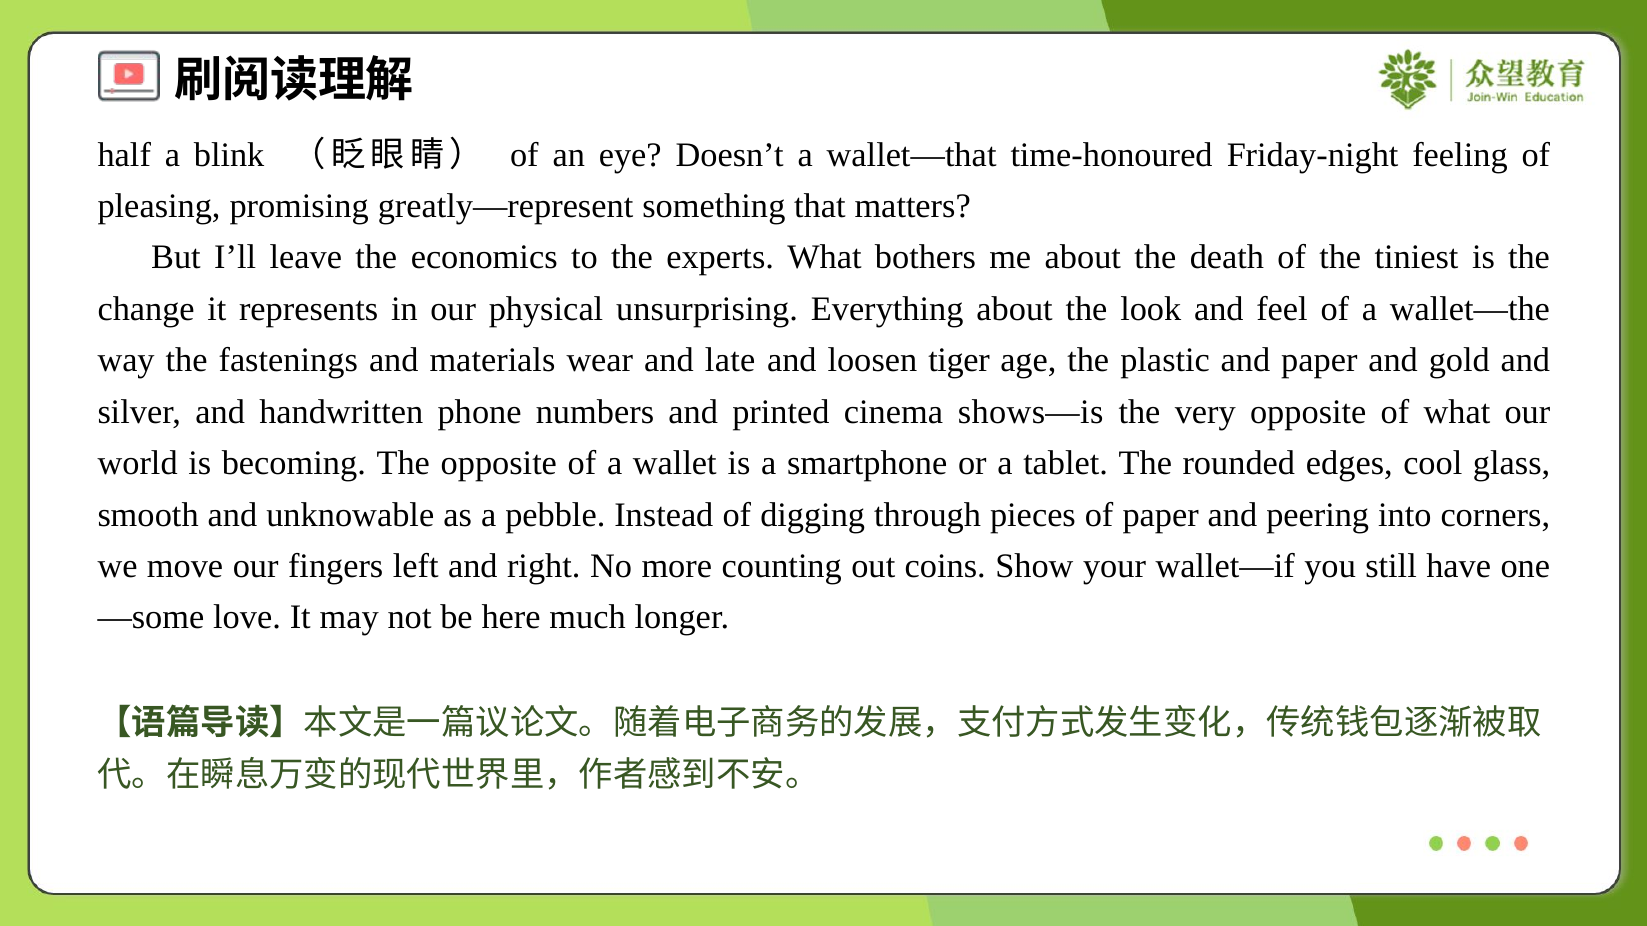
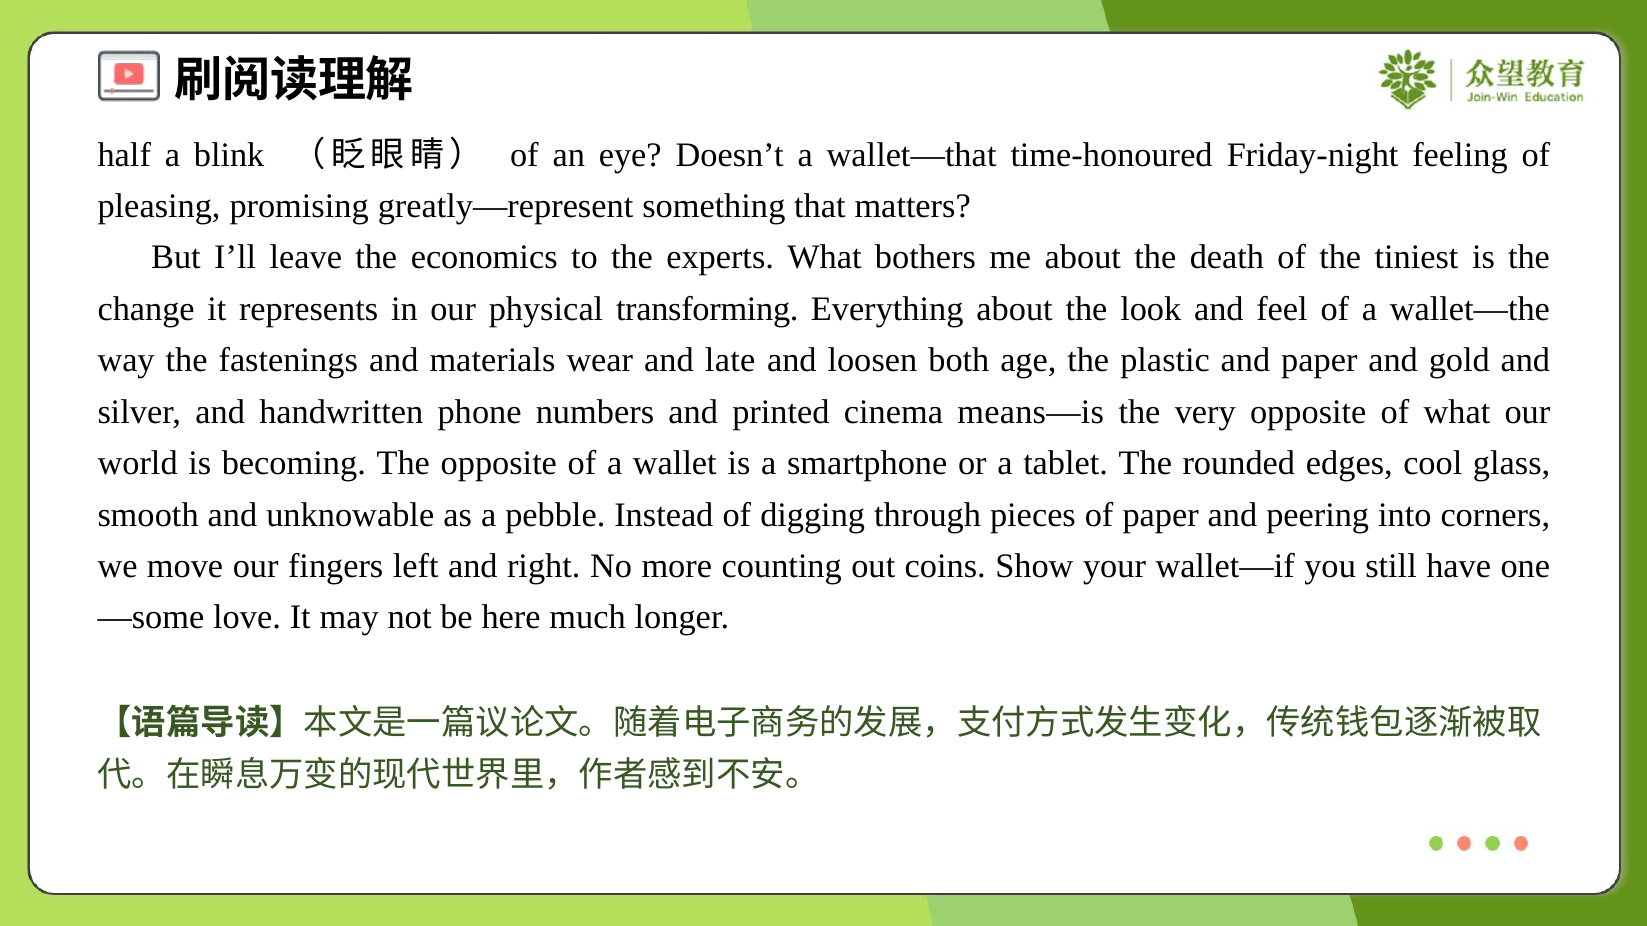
unsurprising: unsurprising -> transforming (707, 309)
tiger: tiger -> both (959, 361)
shows—is: shows—is -> means—is (1031, 412)
